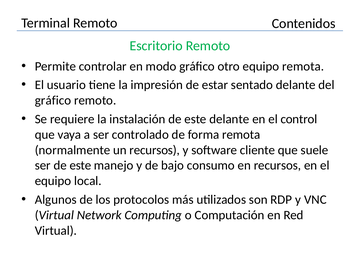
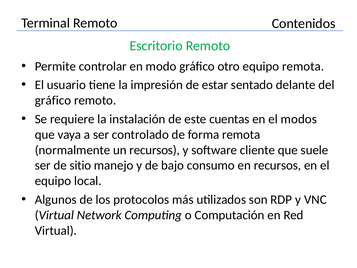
este delante: delante -> cuentas (229, 119)
control: control -> modos (299, 119)
ser de este: este -> sitio (80, 165)
